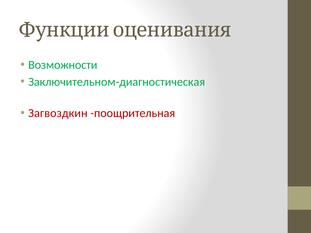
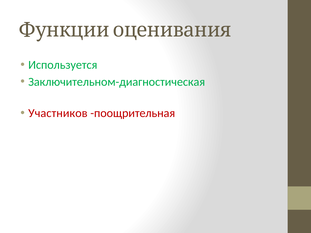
Возможности: Возможности -> Используется (63, 65)
Загвоздкин: Загвоздкин -> Участников (58, 113)
